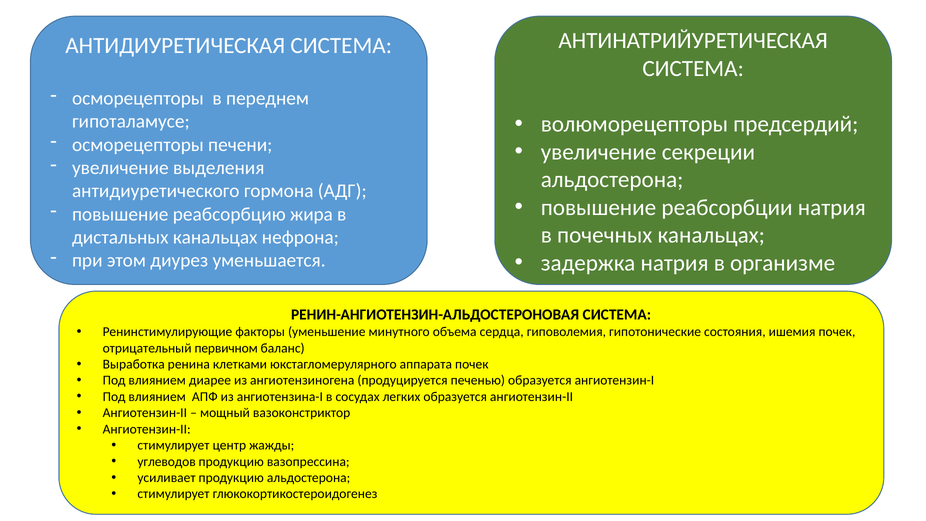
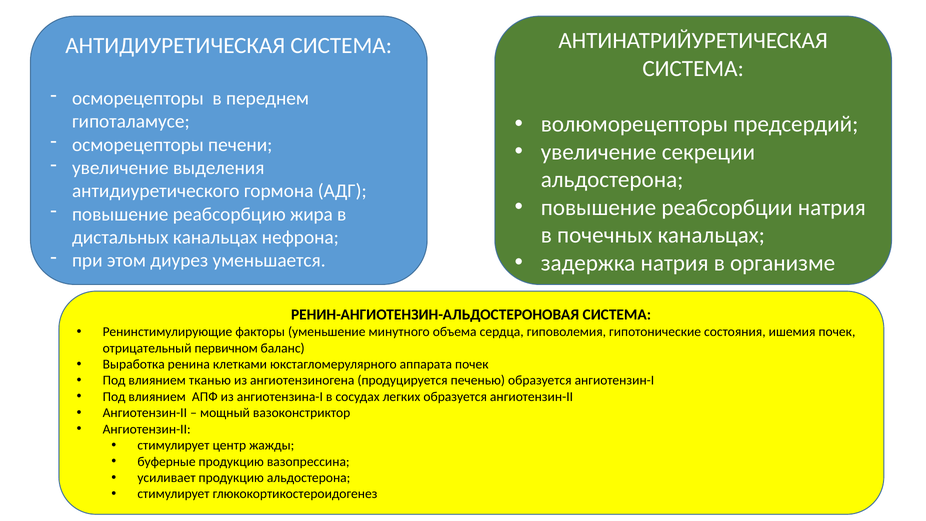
диарее: диарее -> тканью (210, 380)
углеводов: углеводов -> буферные (167, 461)
